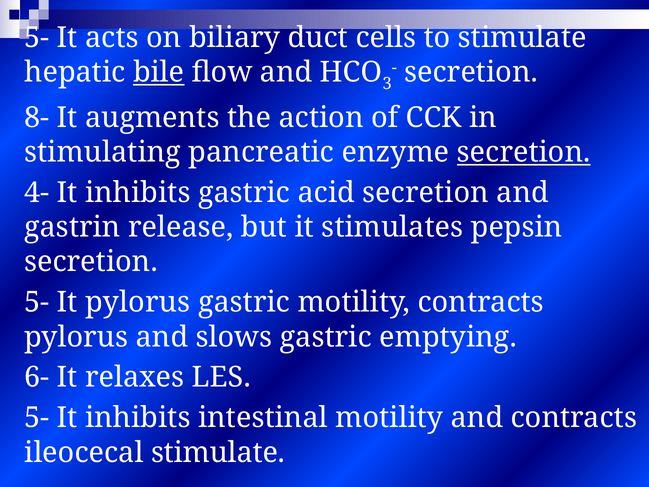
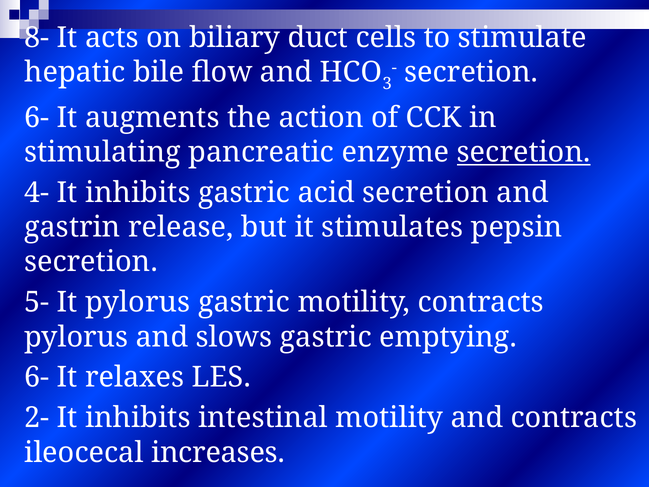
5-: 5- -> 8- (37, 38)
bile underline: present -> none (159, 72)
8-: 8- -> 6- (37, 118)
5-: 5- -> 2- (37, 418)
ileocecal stimulate: stimulate -> increases (218, 452)
